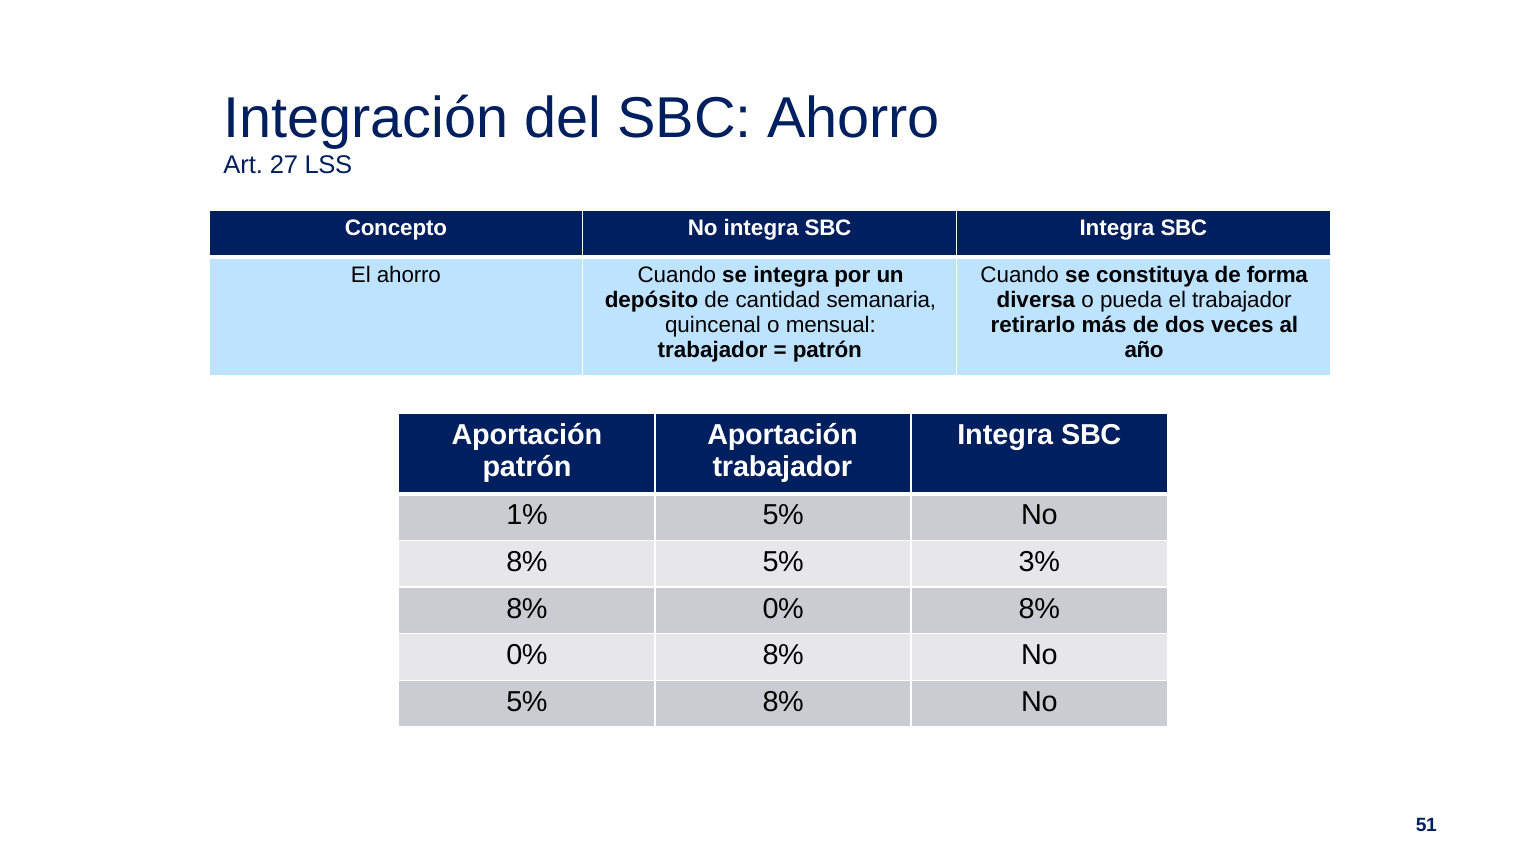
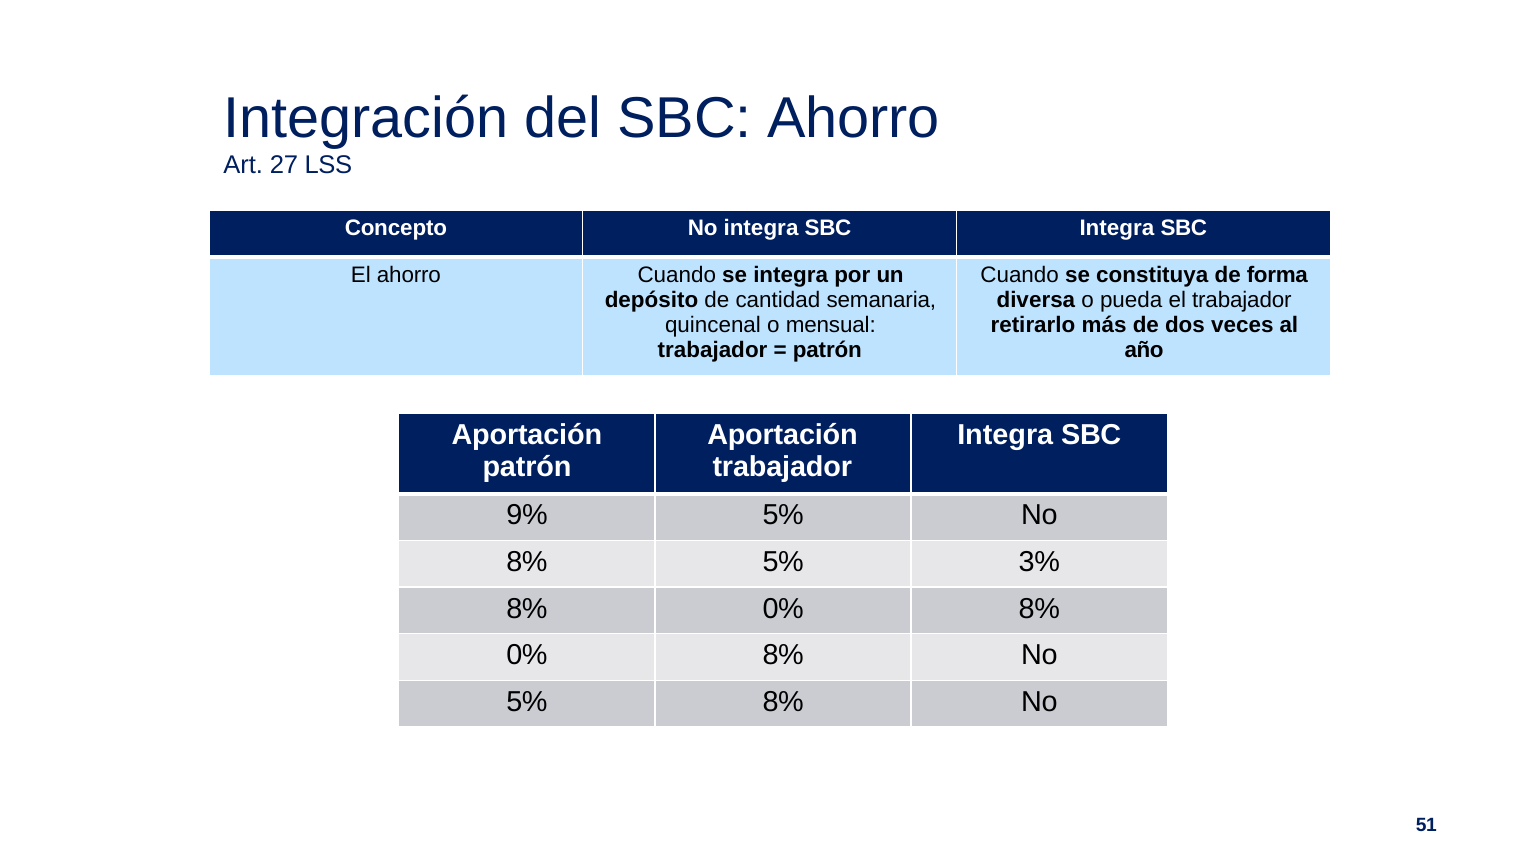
1%: 1% -> 9% (527, 516)
